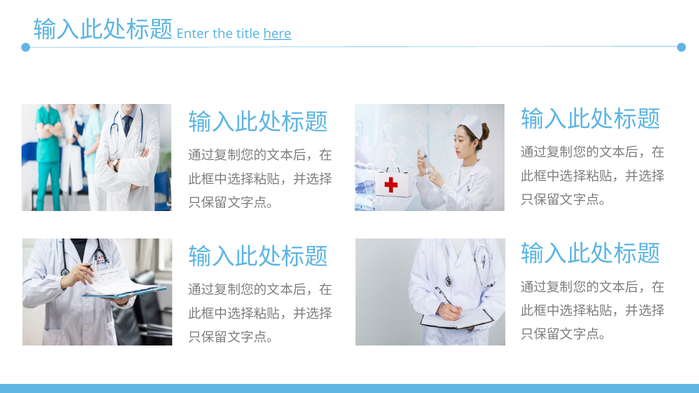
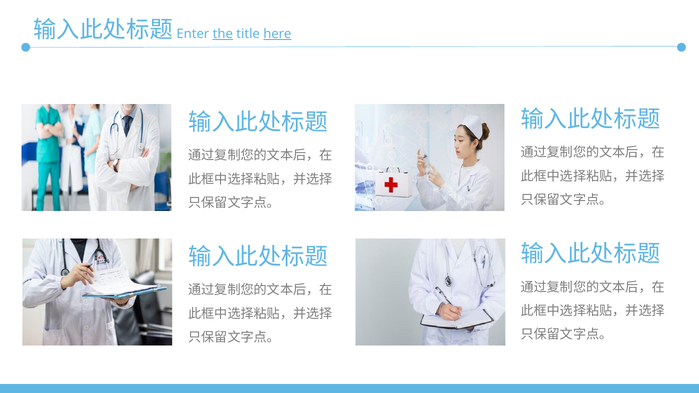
the underline: none -> present (223, 34)
